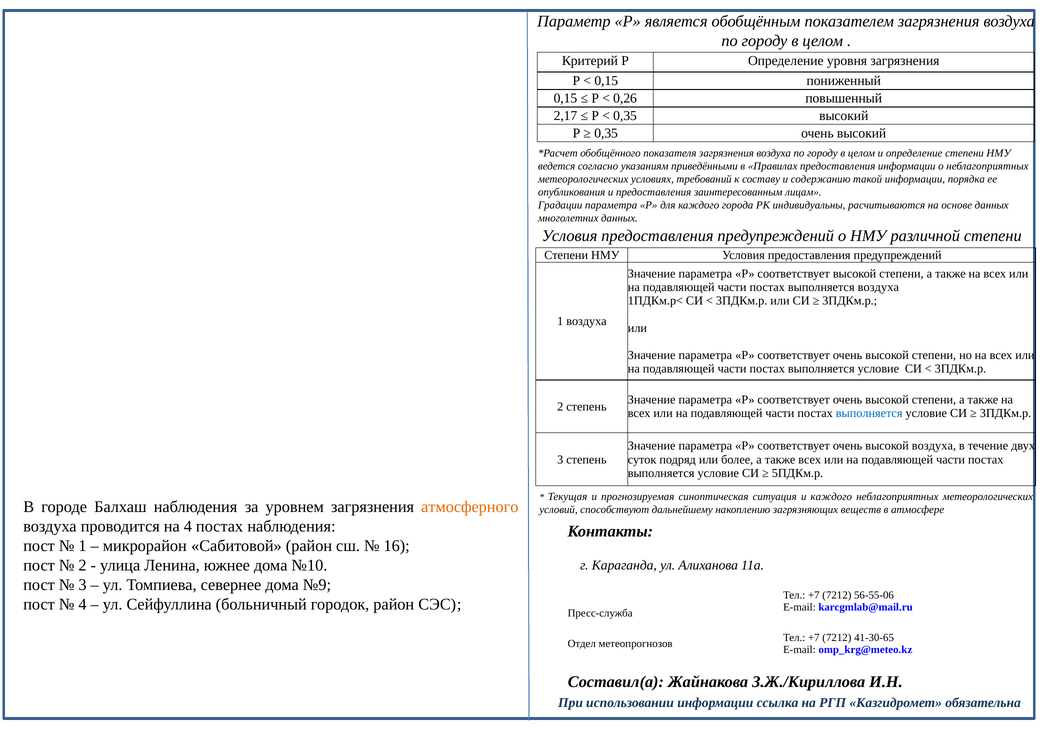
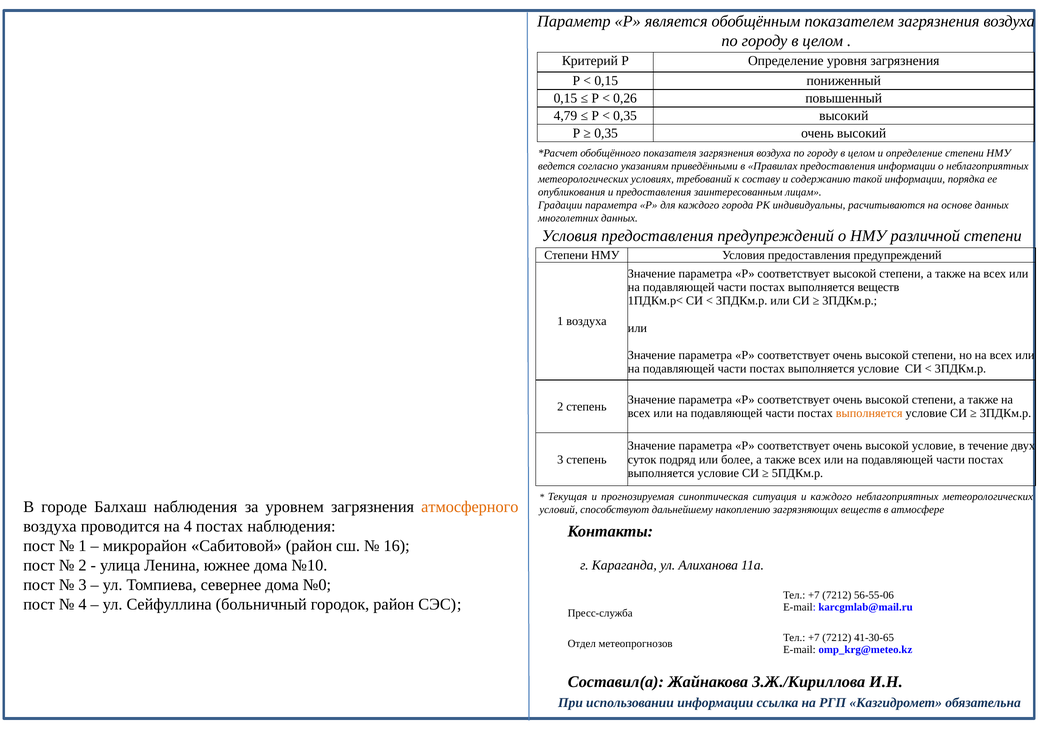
2,17: 2,17 -> 4,79 (565, 115)
выполняется воздуха: воздуха -> веществ (878, 287)
выполняется colour: blue -> orange (869, 413)
высокой воздуха: воздуха -> условие (934, 446)
№9: №9 -> №0 (317, 585)
